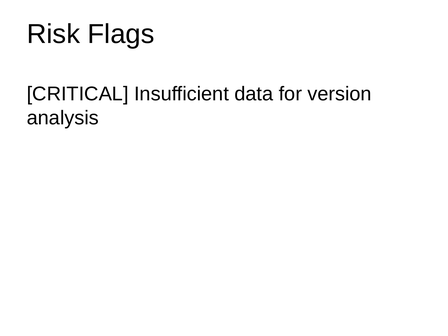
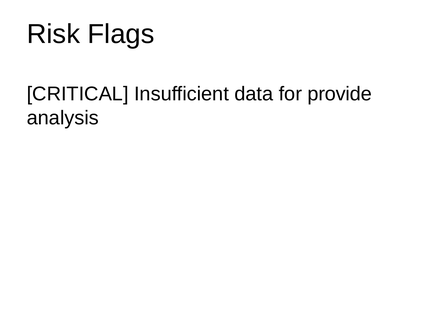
version: version -> provide (340, 94)
